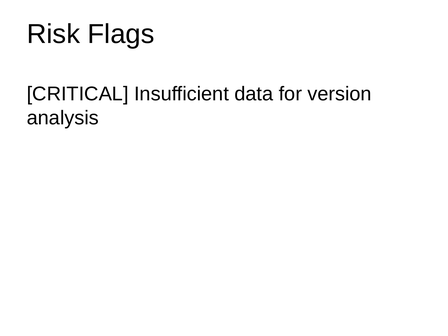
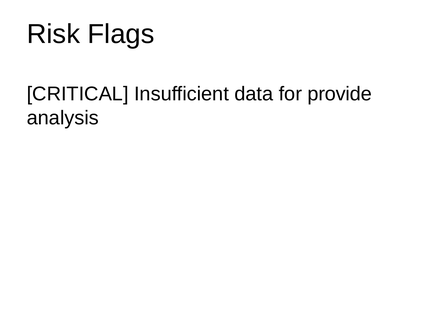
version: version -> provide (340, 94)
